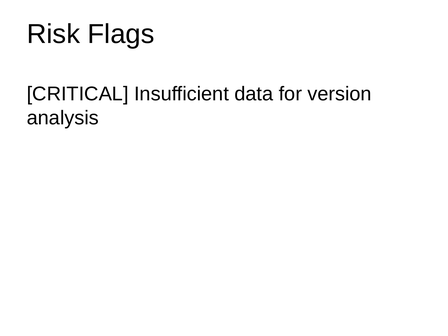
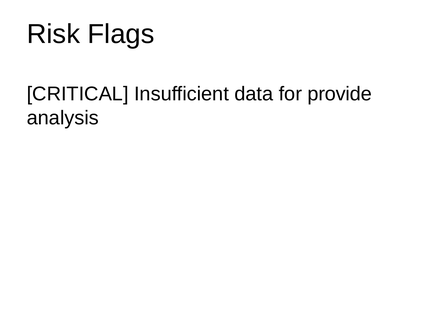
version: version -> provide (340, 94)
